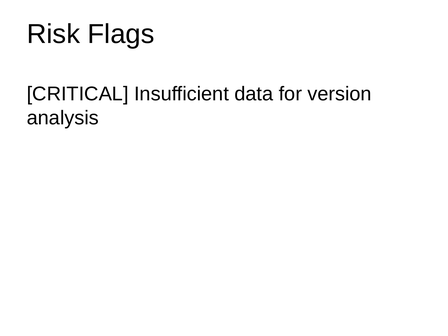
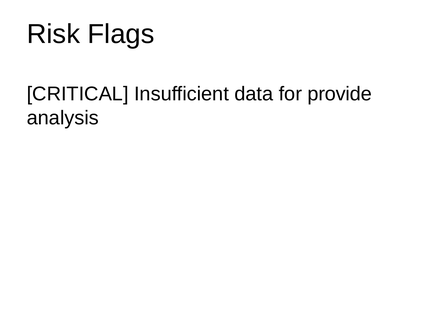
version: version -> provide (340, 94)
